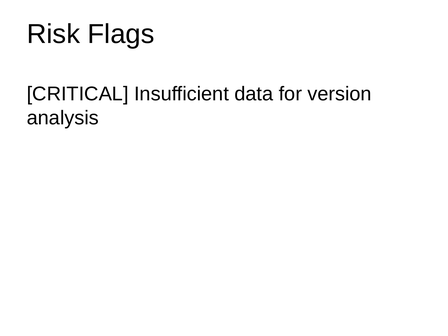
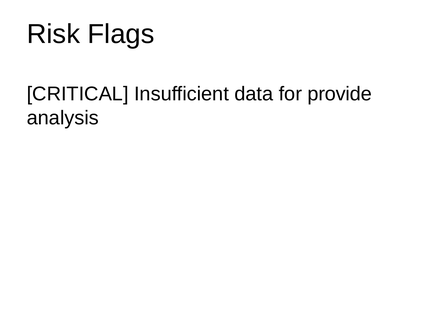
version: version -> provide (340, 94)
